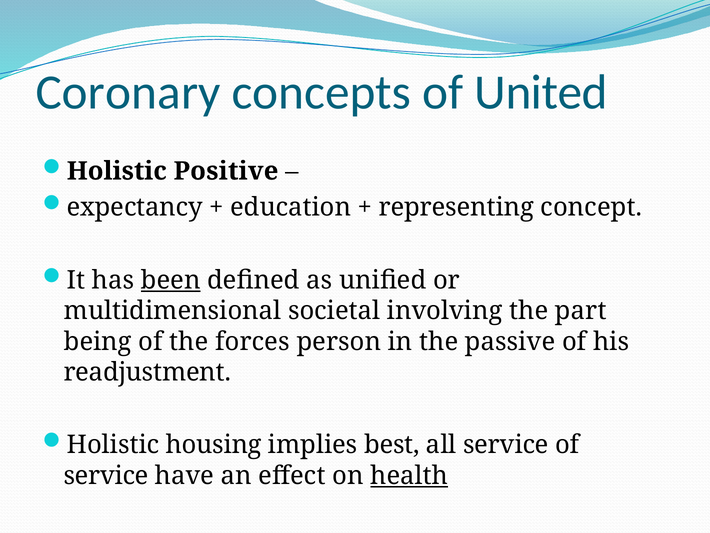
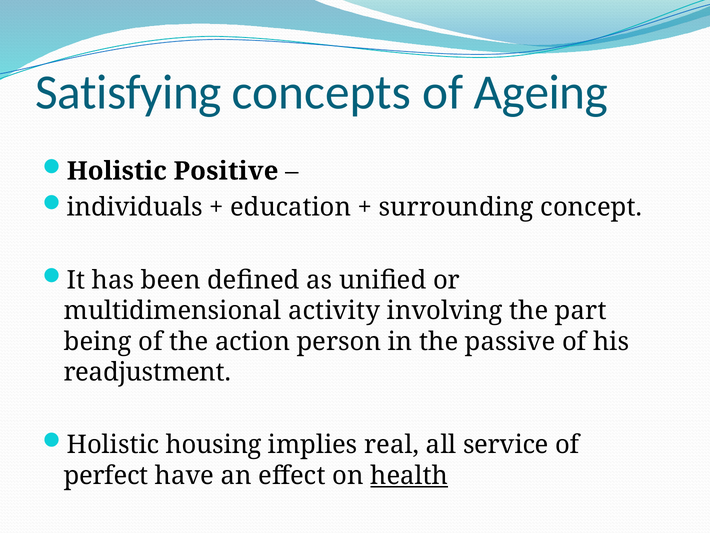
Coronary: Coronary -> Satisfying (128, 92)
United: United -> Ageing (541, 92)
expectancy: expectancy -> individuals (135, 207)
representing: representing -> surrounding (456, 207)
been underline: present -> none (171, 280)
societal: societal -> activity (334, 311)
forces: forces -> action (253, 341)
best: best -> real (392, 445)
service: service -> perfect (106, 475)
